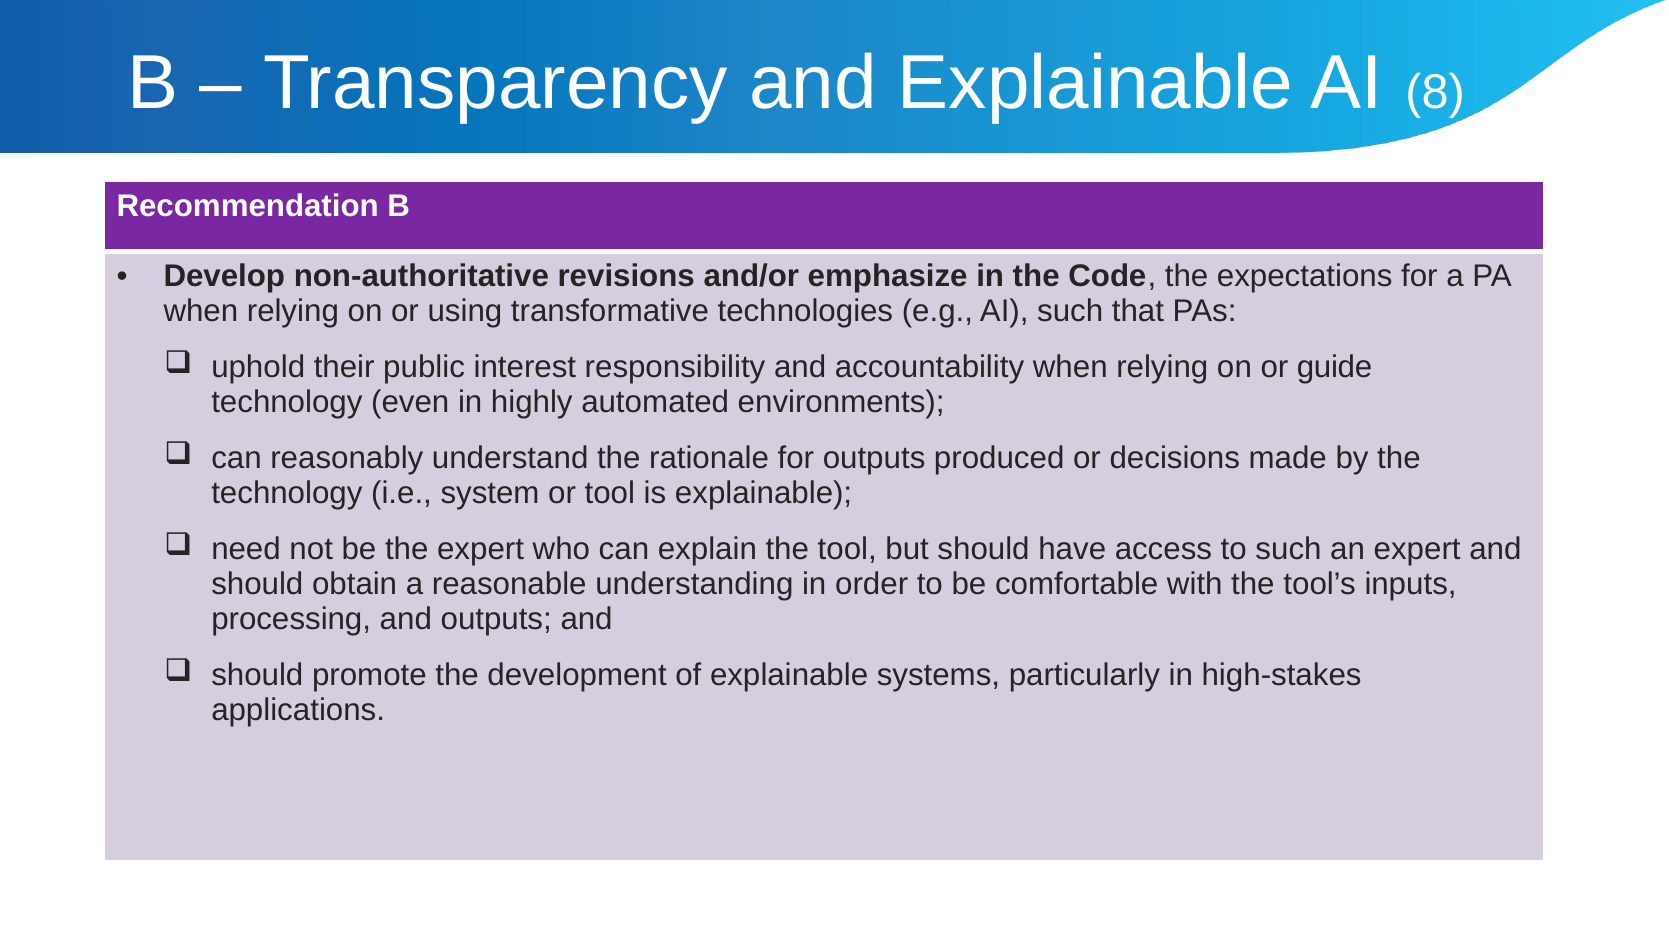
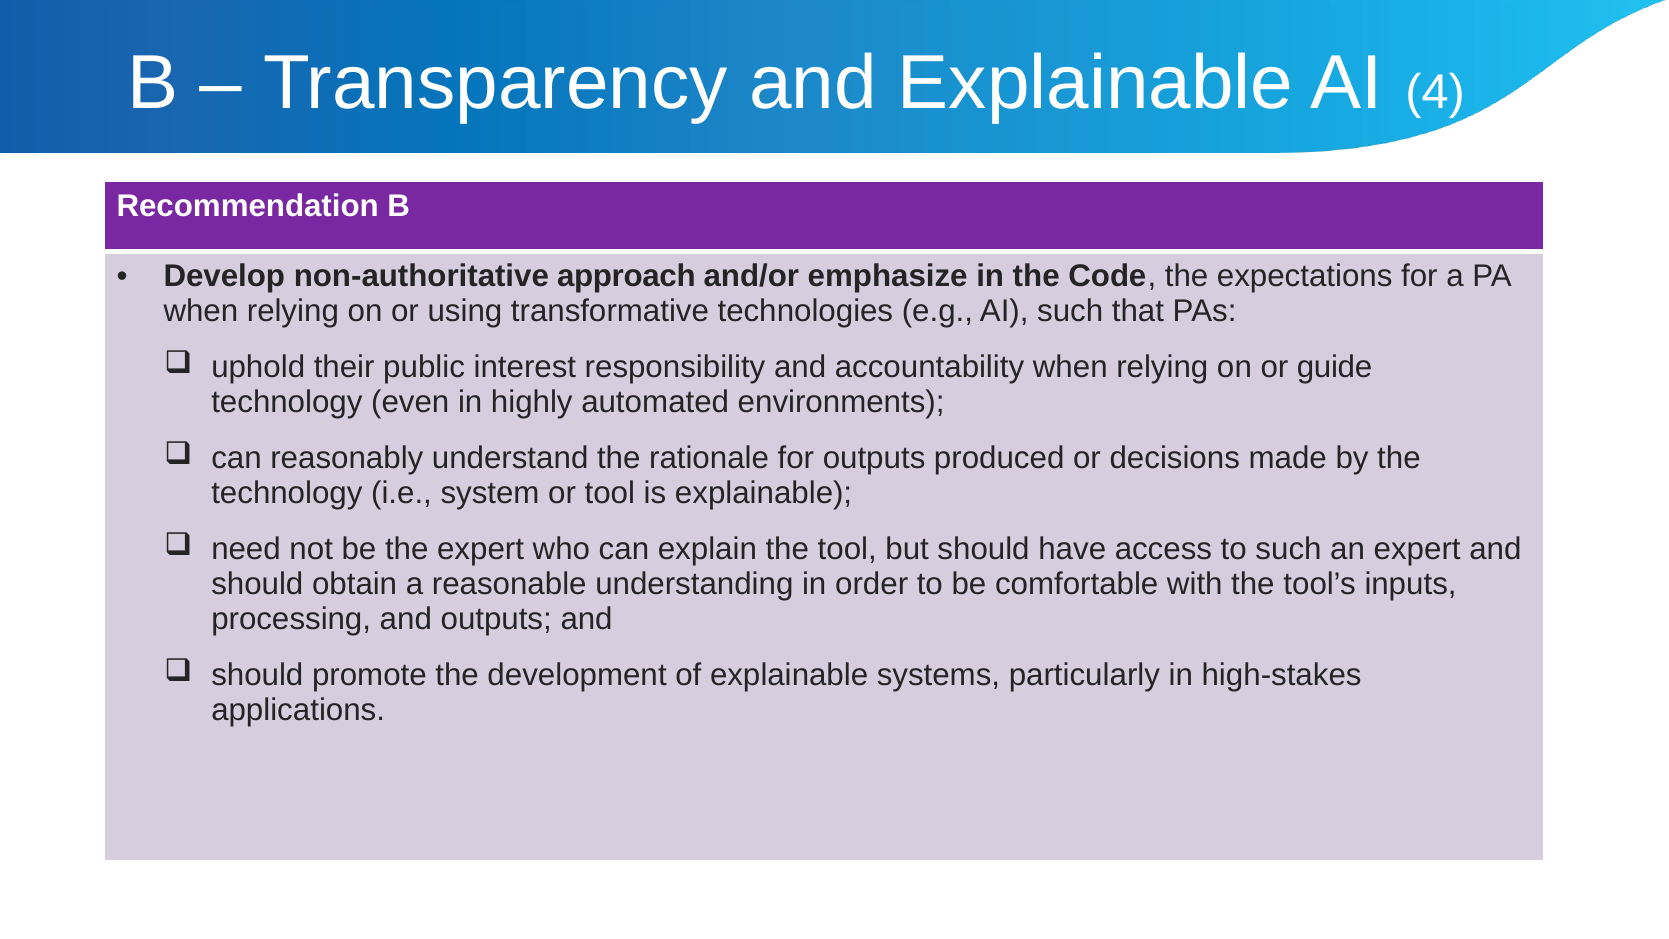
8: 8 -> 4 (1435, 93)
revisions: revisions -> approach (626, 276)
